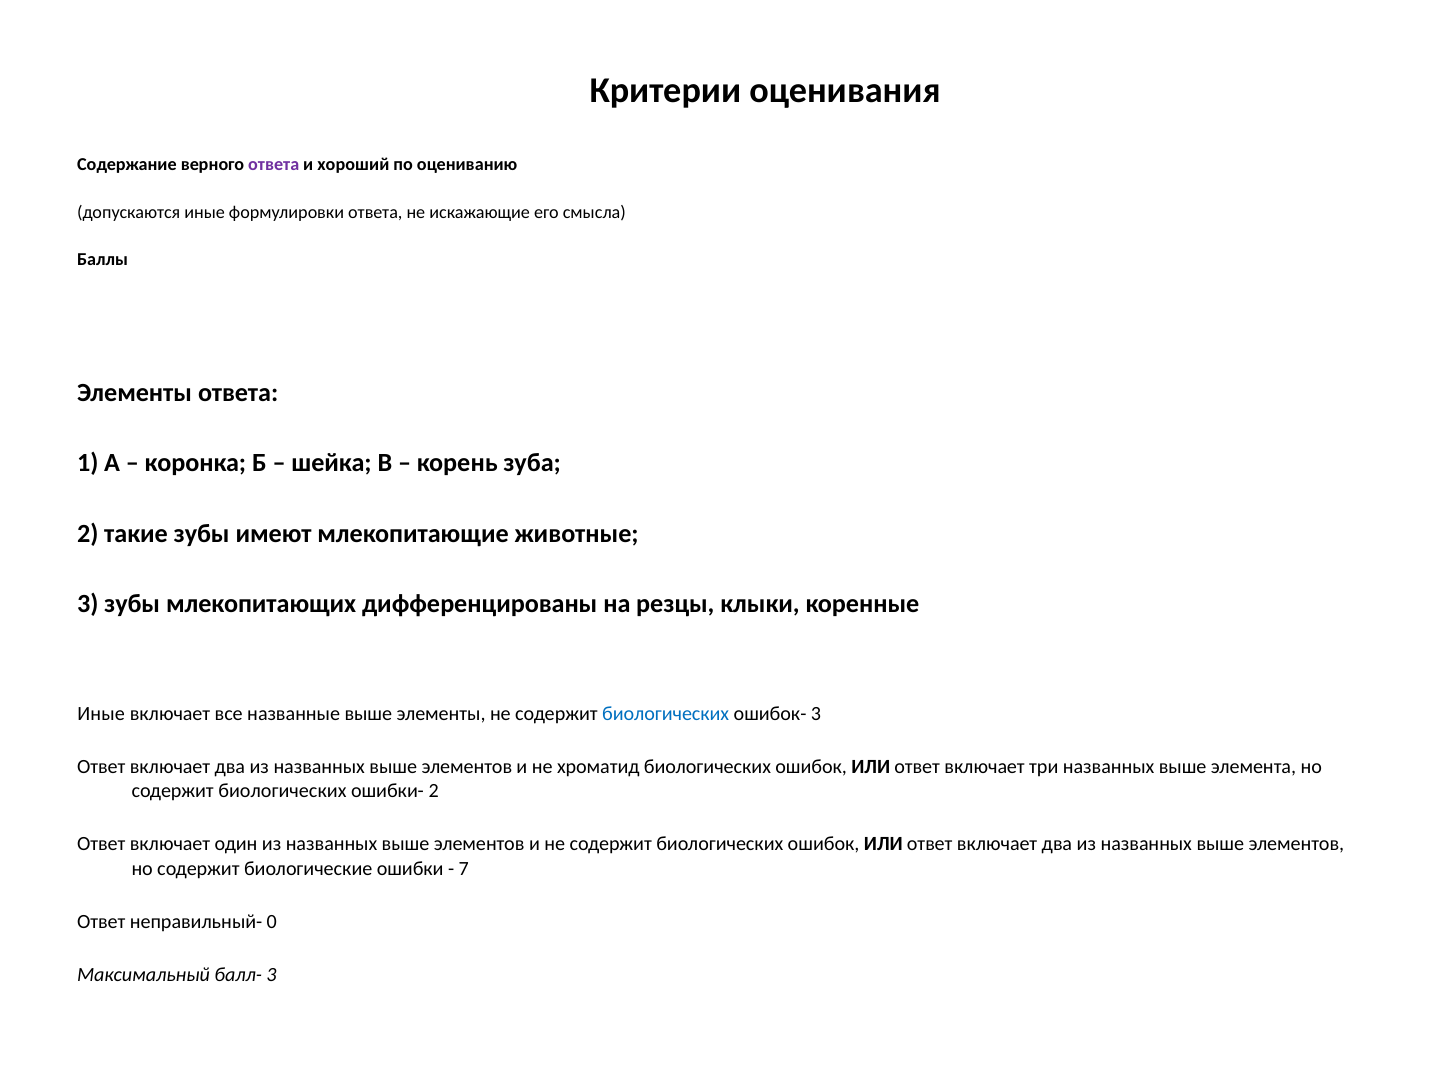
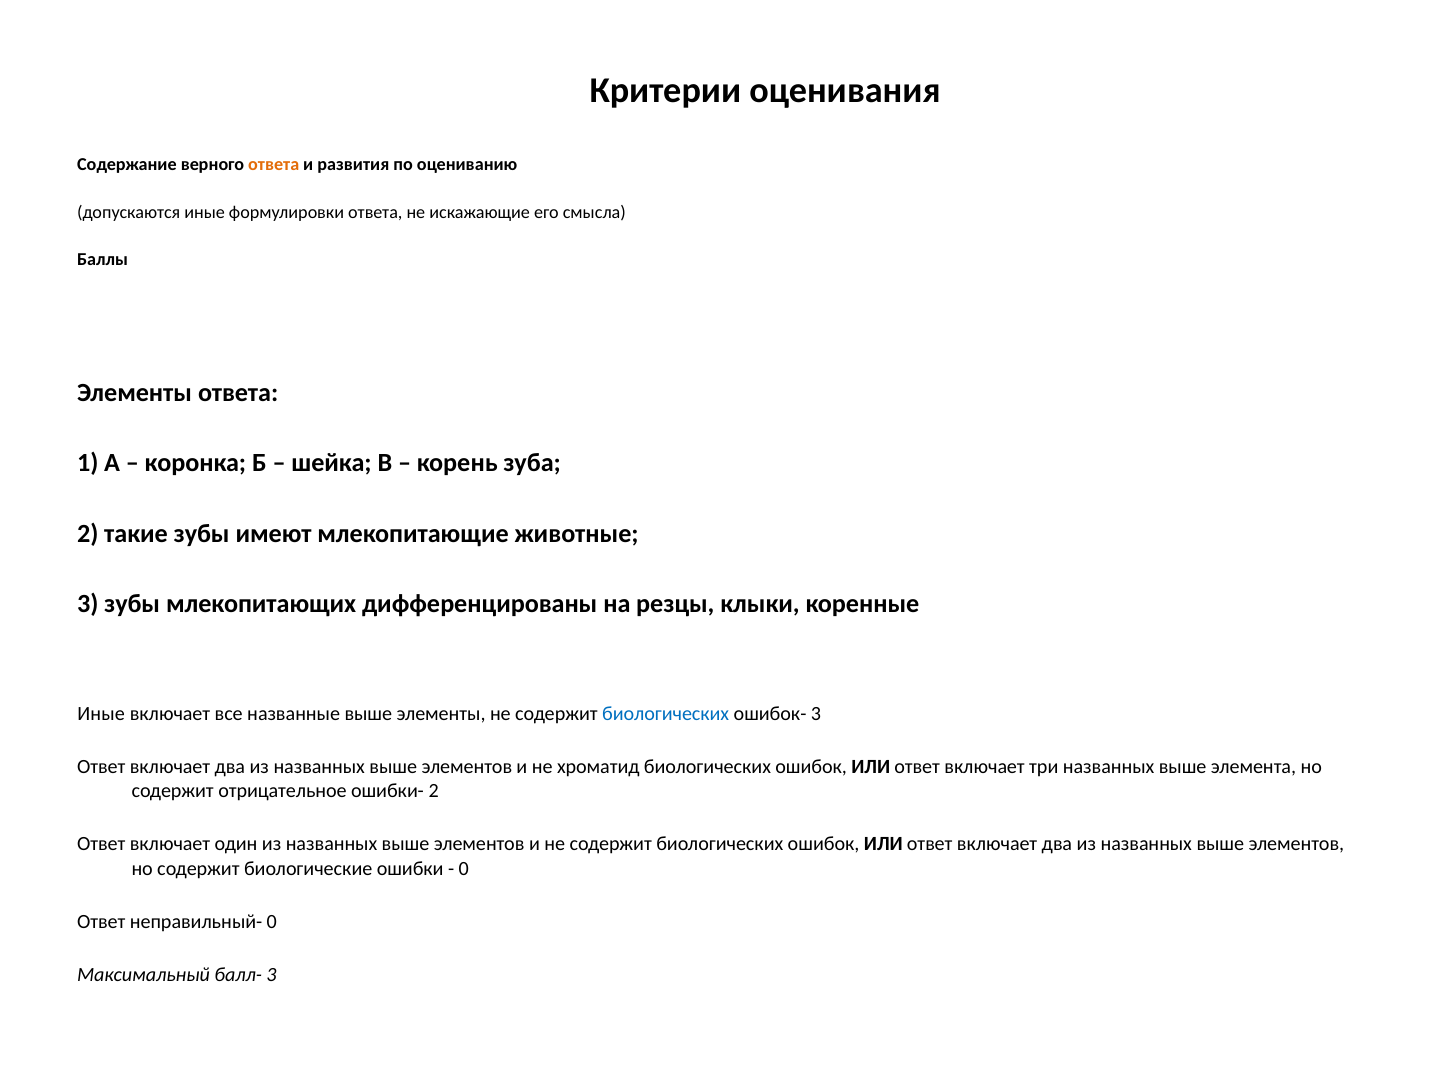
ответа colour: purple -> orange (274, 165)
хороший: хороший -> развития (353, 165)
биологических: биологических -> отрицательное (282, 791)
7: 7 -> 0 (464, 868)
